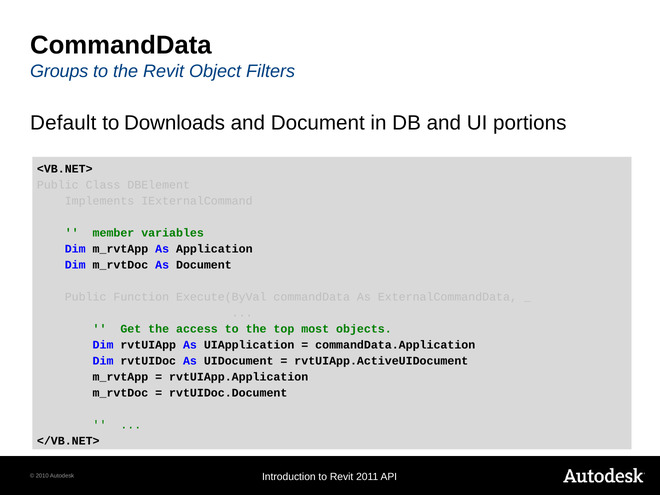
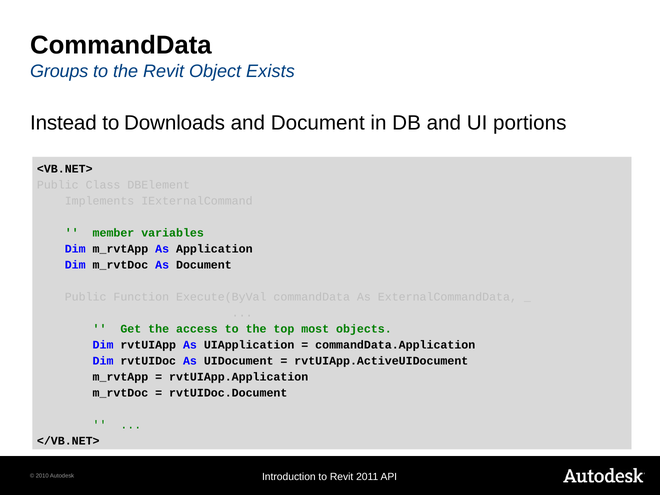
Filters: Filters -> Exists (270, 71)
Default: Default -> Instead (63, 123)
